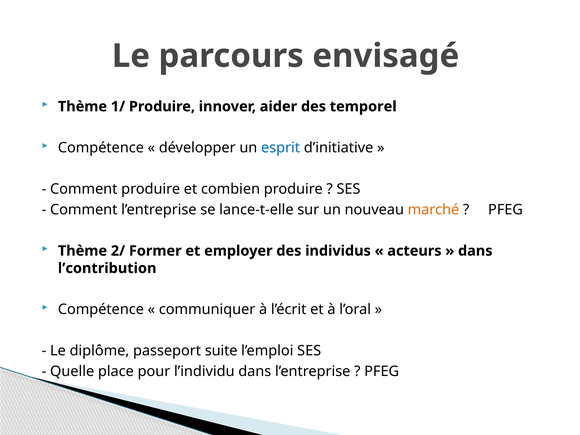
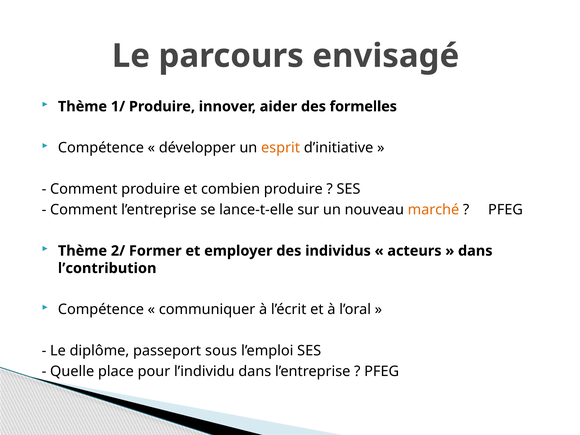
temporel: temporel -> formelles (363, 107)
esprit colour: blue -> orange (281, 148)
suite: suite -> sous (221, 351)
